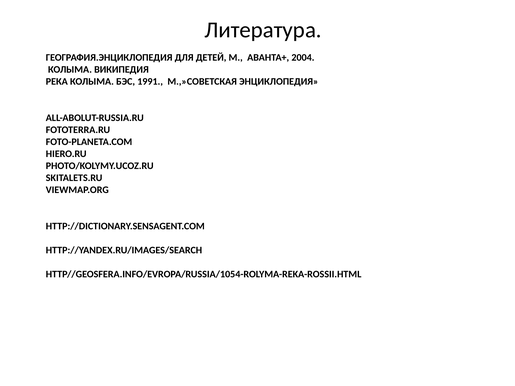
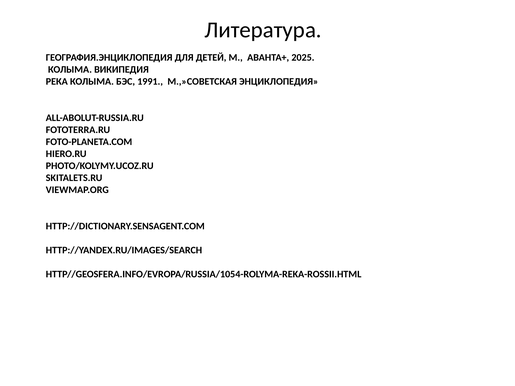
2004: 2004 -> 2025 (303, 58)
